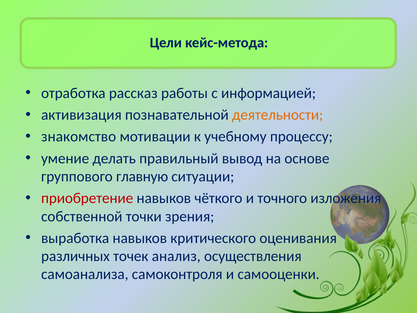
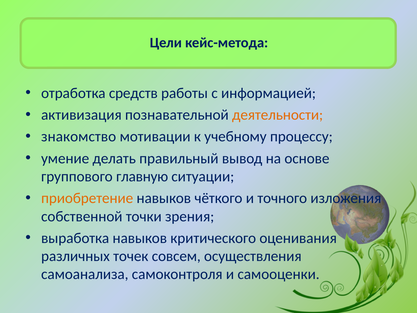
рассказ: рассказ -> средств (133, 93)
приобретение colour: red -> orange (87, 198)
анализ: анализ -> совсем (176, 256)
